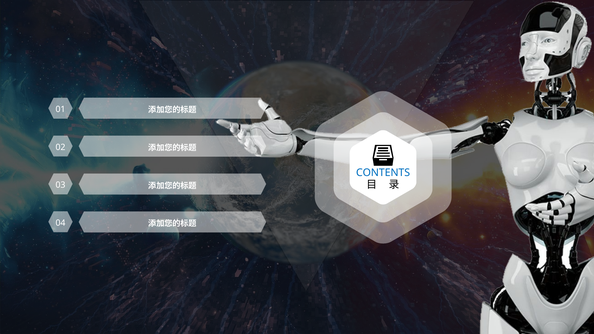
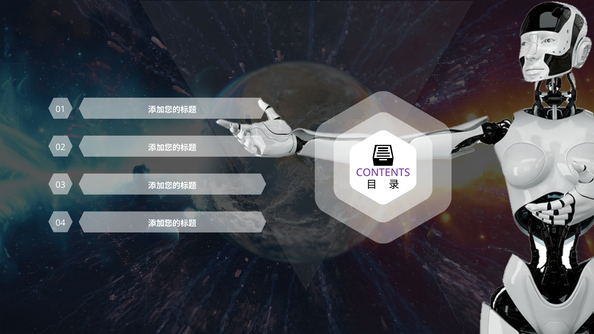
CONTENTS colour: blue -> purple (383, 173)
